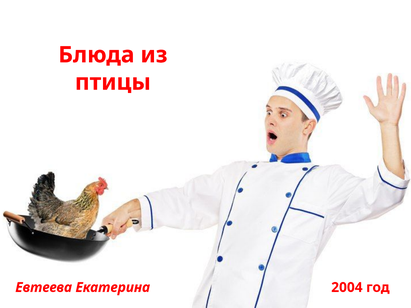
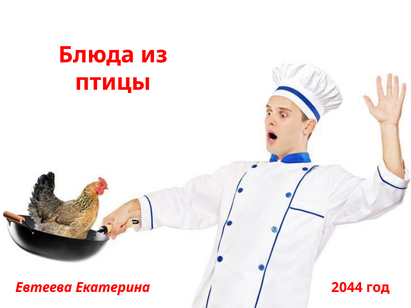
2004: 2004 -> 2044 (347, 288)
